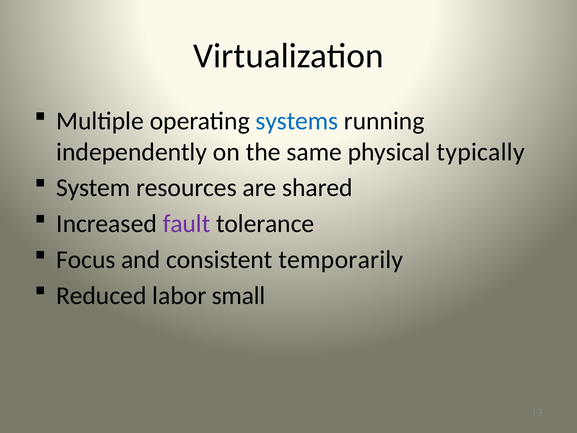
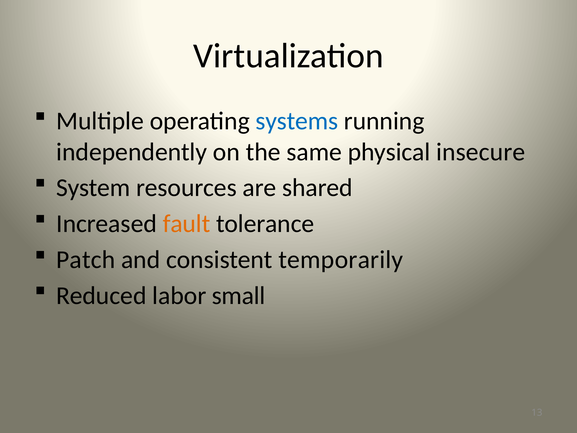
typically: typically -> insecure (481, 152)
fault colour: purple -> orange (186, 224)
Focus: Focus -> Patch (86, 260)
